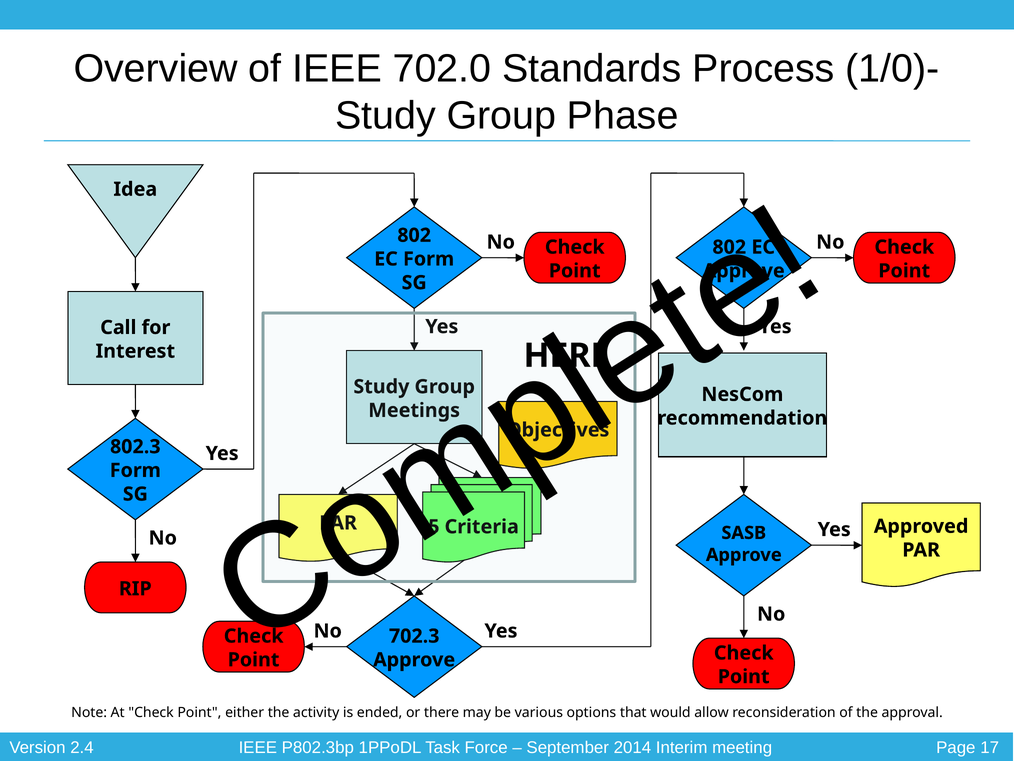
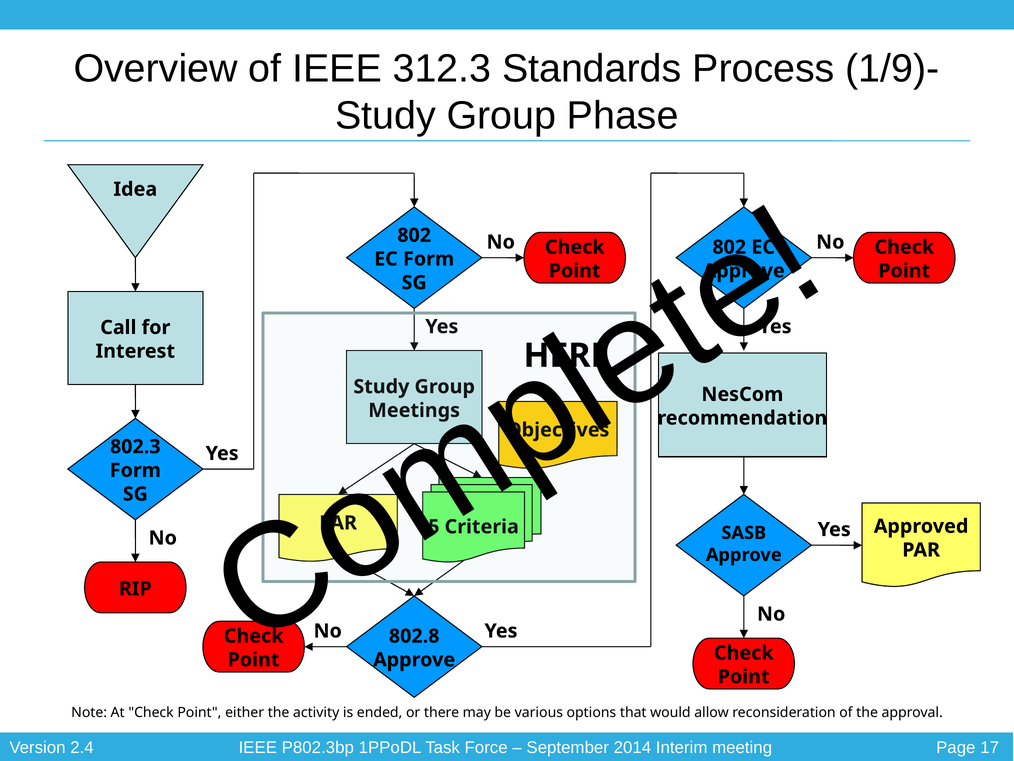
702.0: 702.0 -> 312.3 (442, 68)
1/0)-: 1/0)- -> 1/9)- (892, 68)
702.3: 702.3 -> 802.8 (414, 636)
